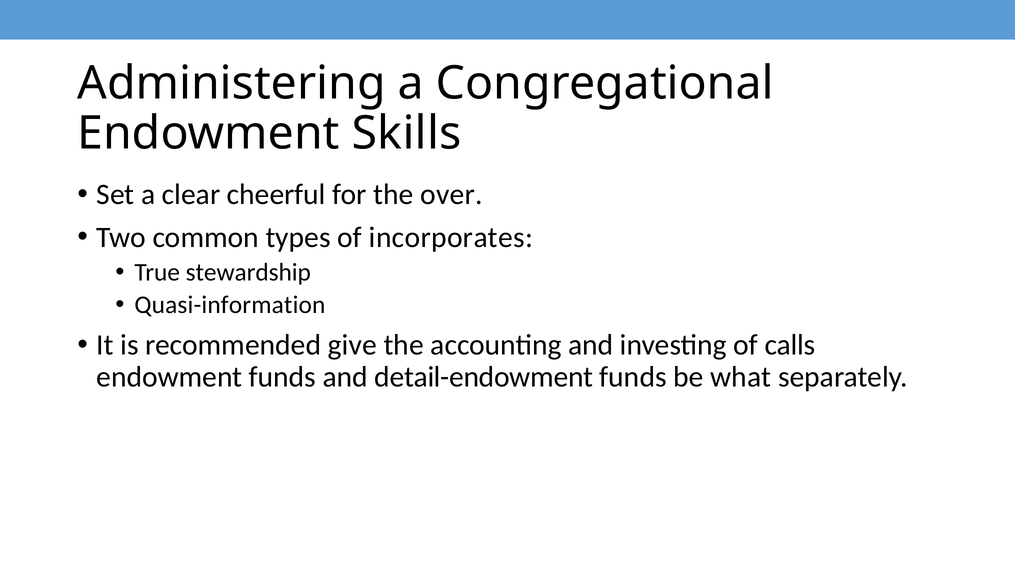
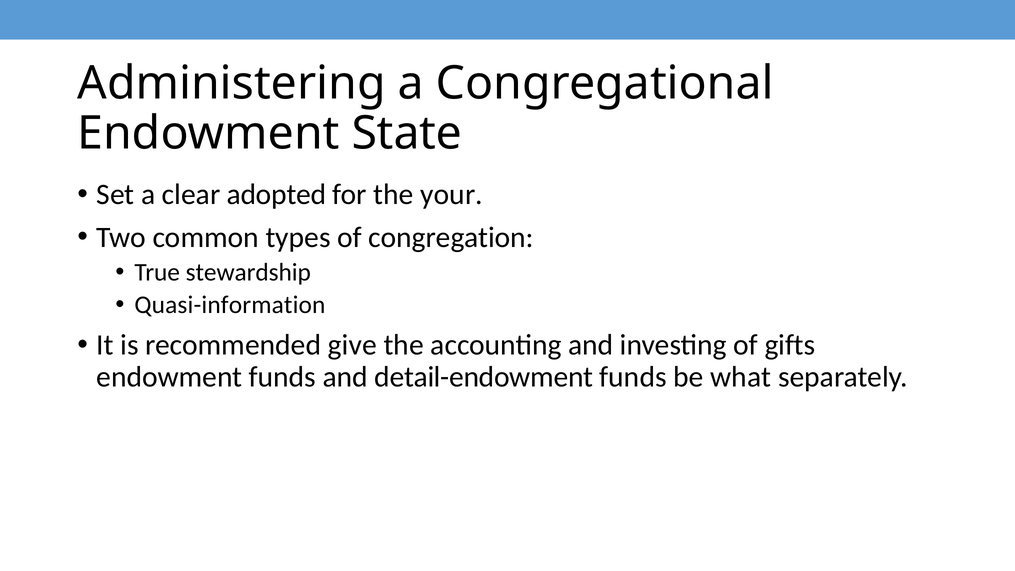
Skills: Skills -> State (407, 133)
cheerful: cheerful -> adopted (276, 195)
over: over -> your (452, 195)
incorporates: incorporates -> congregation (451, 237)
calls: calls -> gifts (790, 345)
